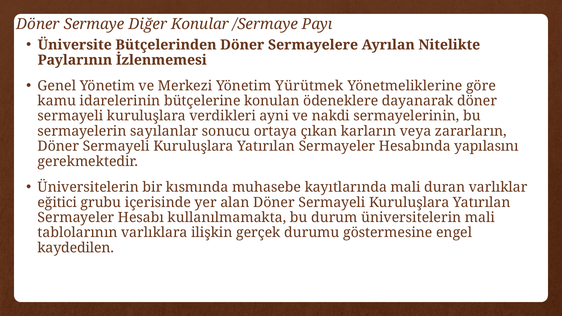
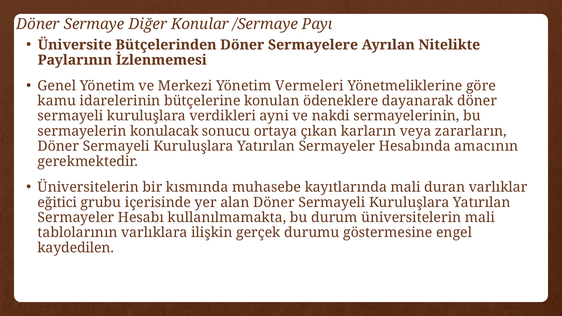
Yürütmek: Yürütmek -> Vermeleri (309, 86)
sayılanlar: sayılanlar -> konulacak (164, 131)
yapılasını: yapılasını -> amacının (486, 146)
